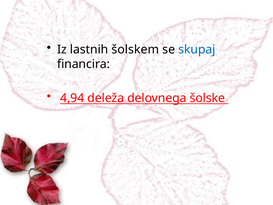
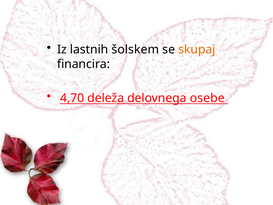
skupaj colour: blue -> orange (197, 50)
4,94: 4,94 -> 4,70 (72, 98)
šolske: šolske -> osebe (207, 98)
